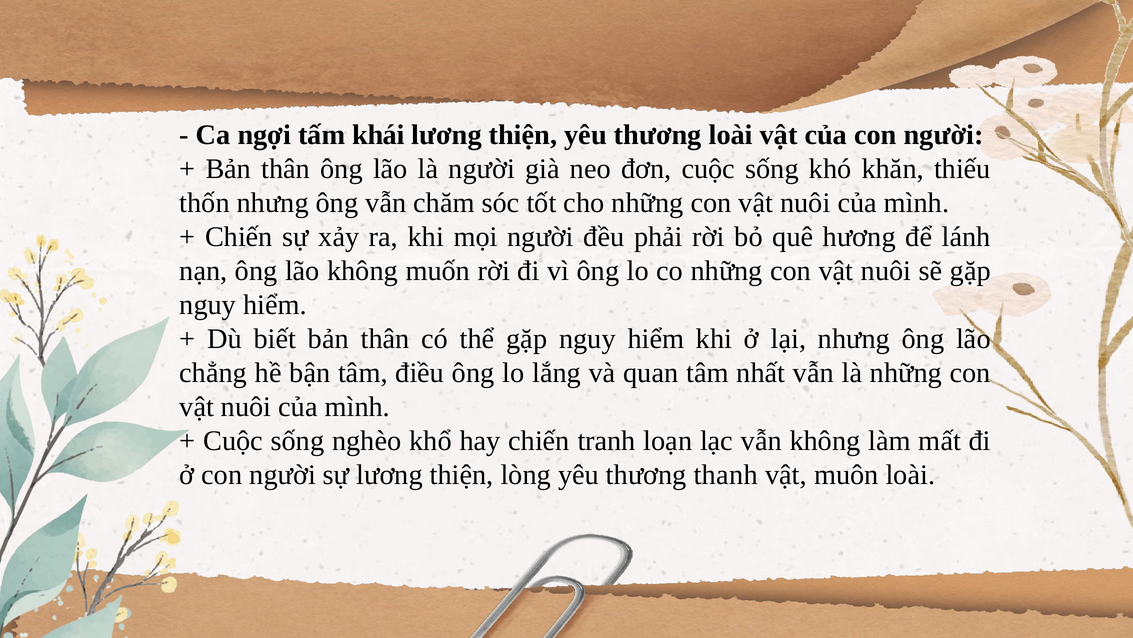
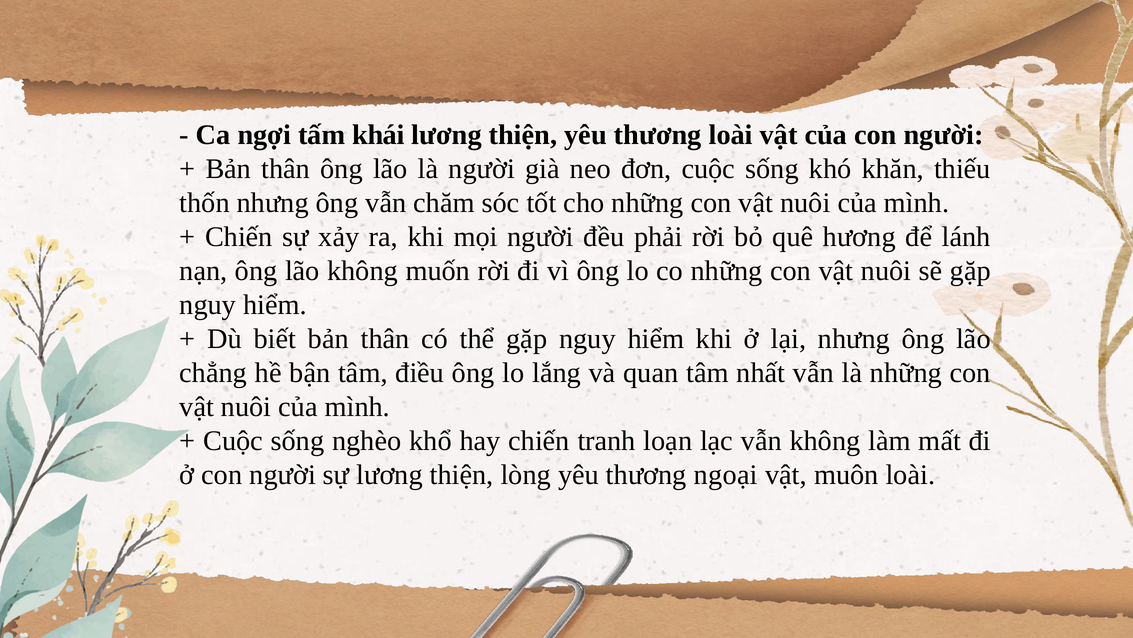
thanh: thanh -> ngoại (726, 474)
